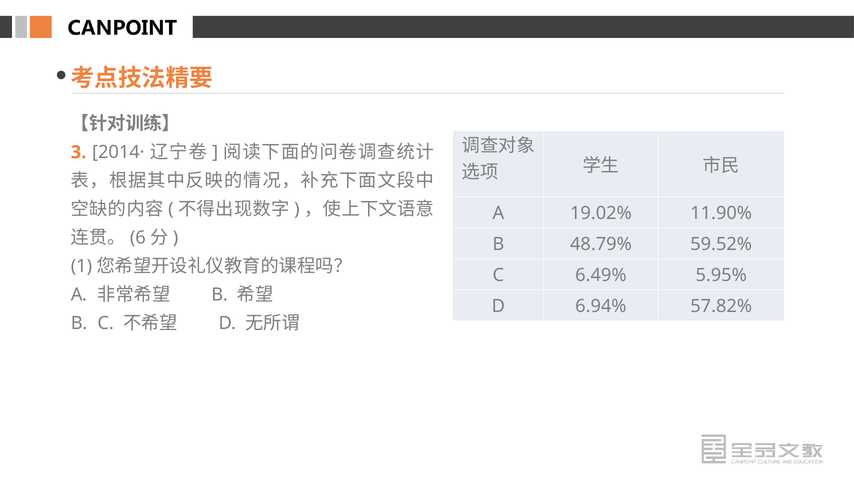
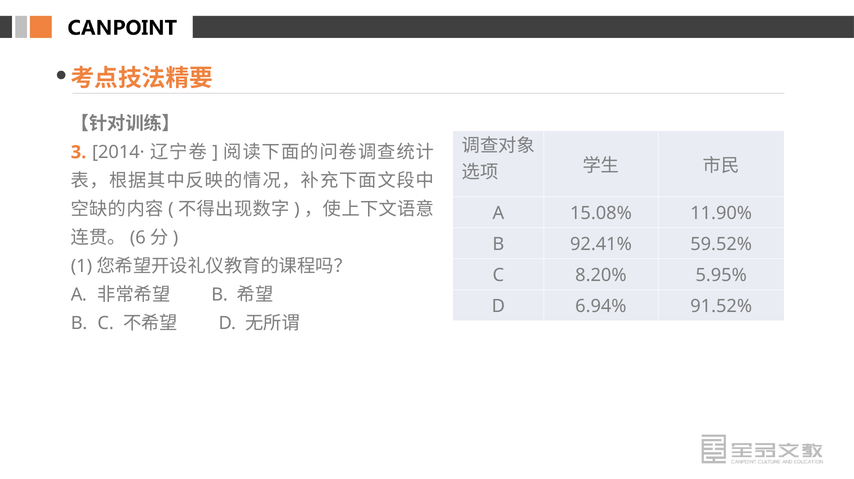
19.02%: 19.02% -> 15.08% (601, 213)
48.79%: 48.79% -> 92.41% (601, 244)
6.49%: 6.49% -> 8.20% (601, 275)
57.82%: 57.82% -> 91.52% (721, 306)
